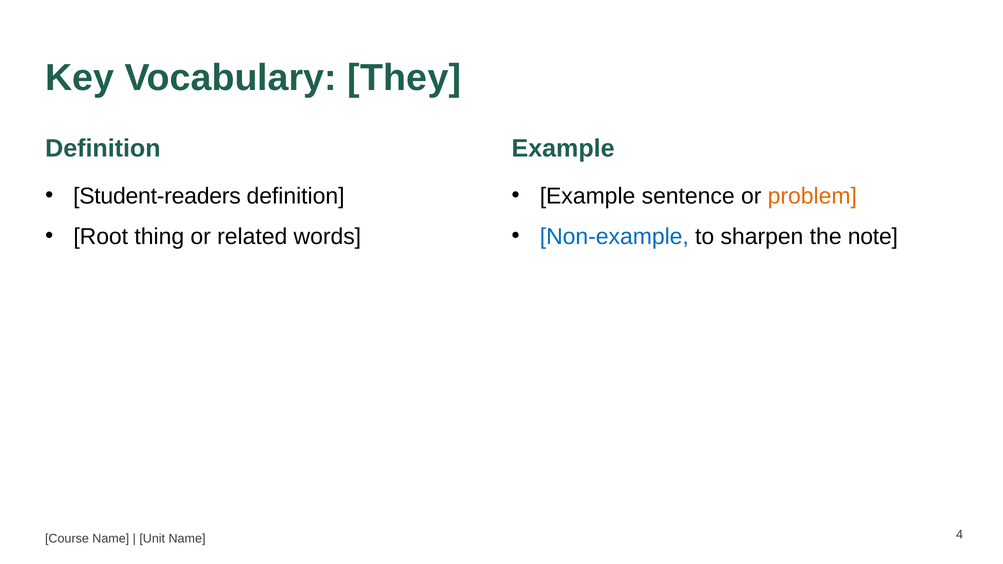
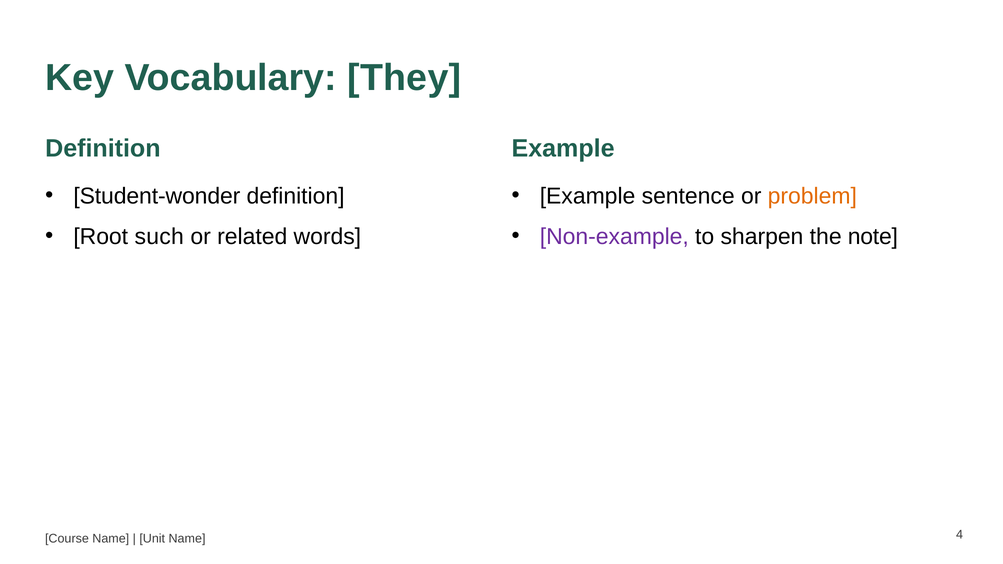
Student-readers: Student-readers -> Student-wonder (157, 196)
thing: thing -> such (159, 237)
Non-example colour: blue -> purple (614, 237)
